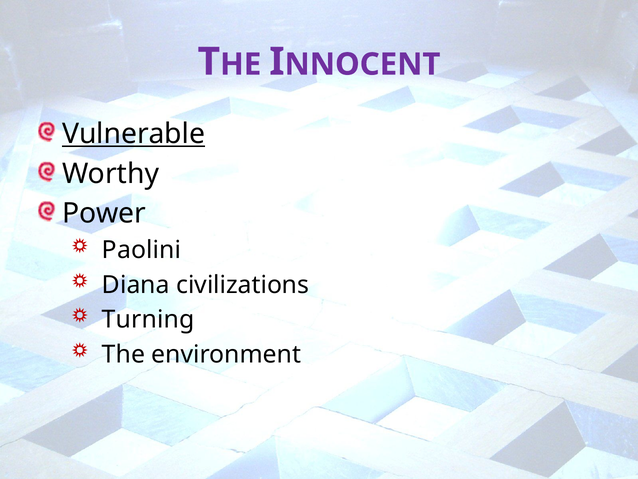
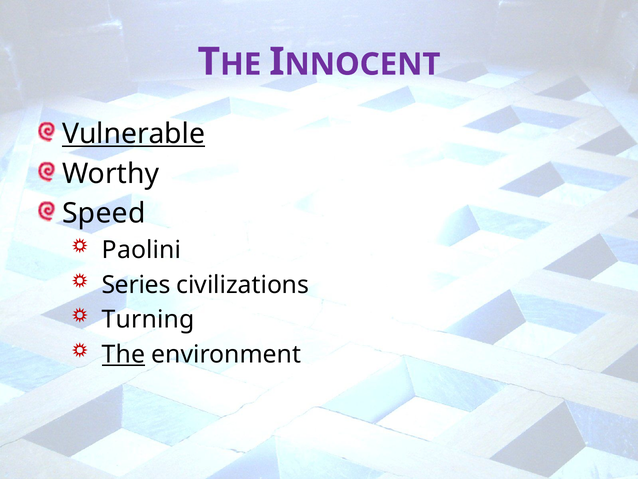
Power: Power -> Speed (104, 213)
Diana: Diana -> Series (136, 285)
The underline: none -> present (124, 354)
